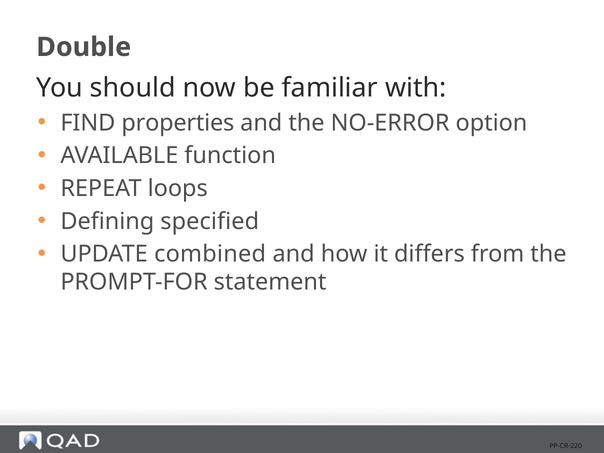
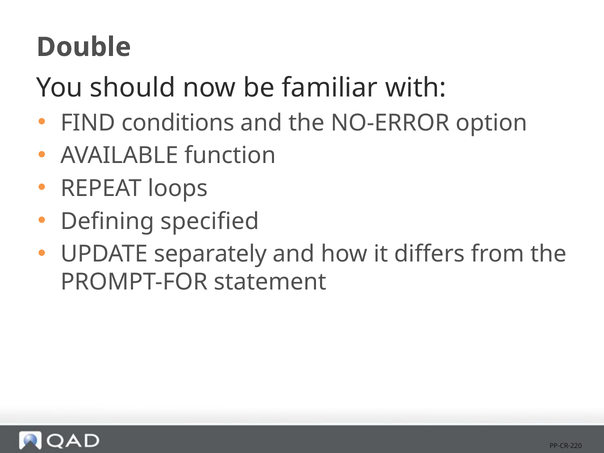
properties: properties -> conditions (178, 123)
combined: combined -> separately (210, 254)
